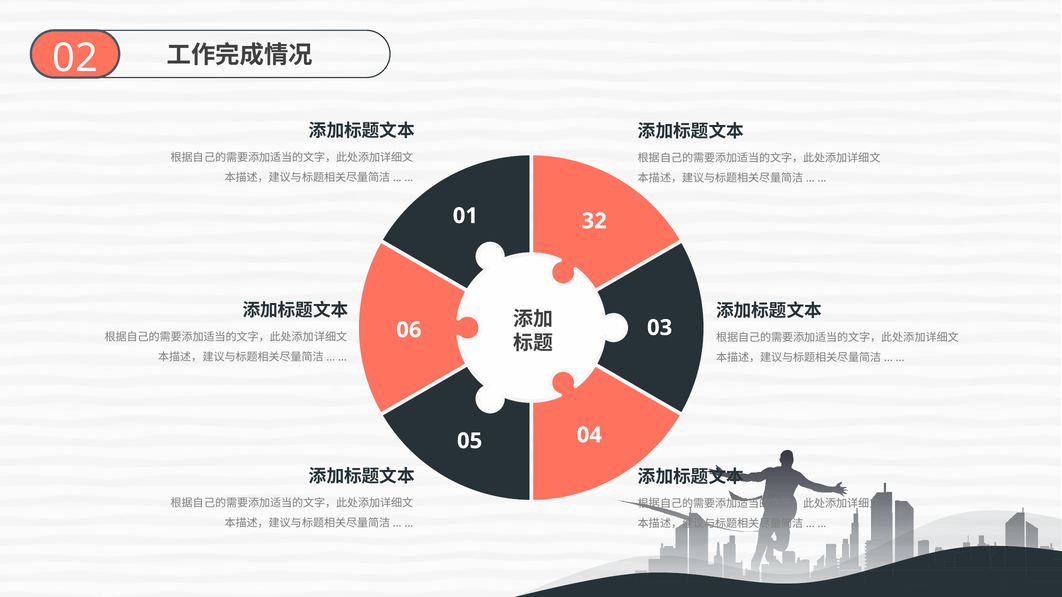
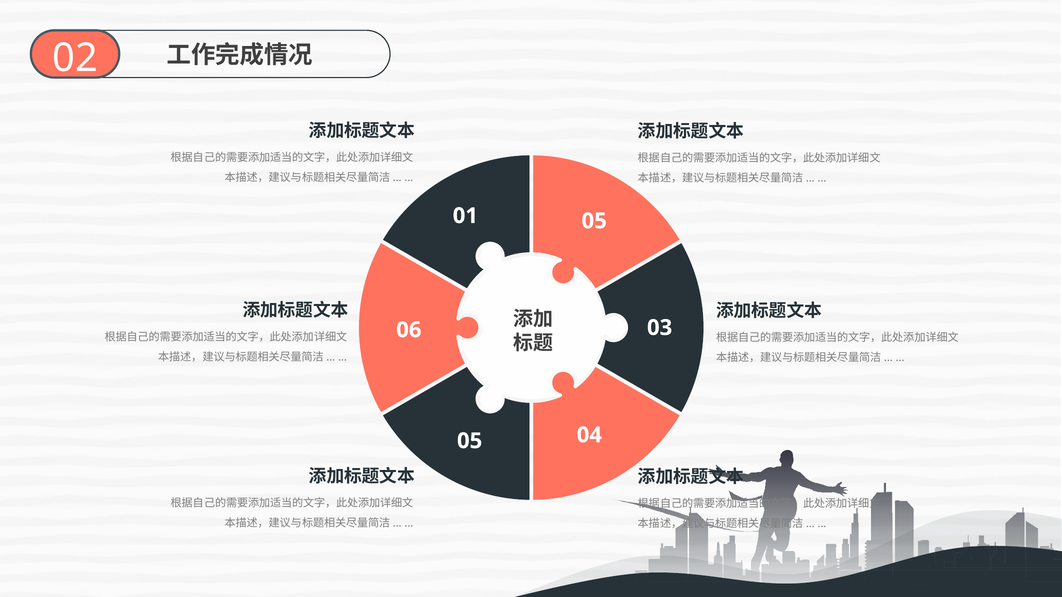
01 32: 32 -> 05 (594, 221)
